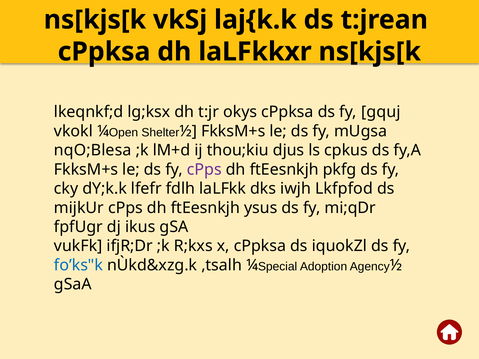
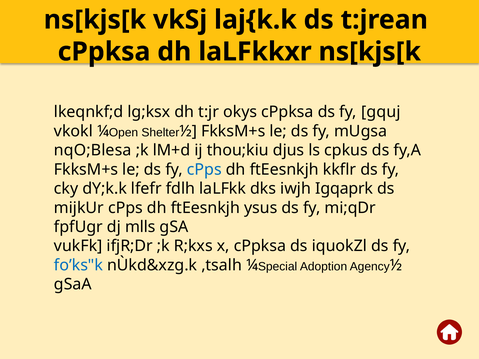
cPps colour: purple -> blue (204, 170)
pkfg: pkfg -> kkflr (340, 170)
Lkfpfod: Lkfpfod -> Igqaprk (344, 189)
ikus: ikus -> mlls (140, 227)
